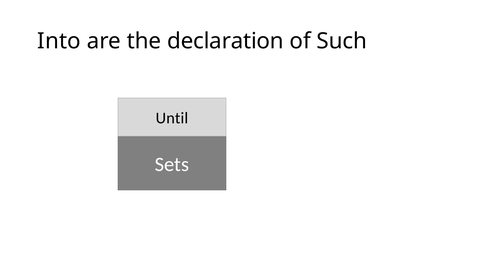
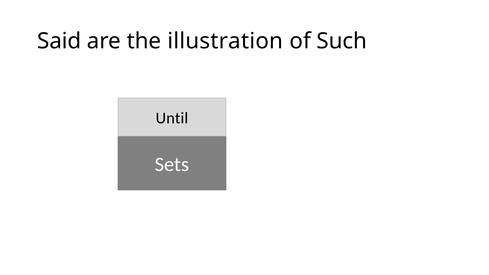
Into: Into -> Said (59, 41)
declaration: declaration -> illustration (225, 41)
